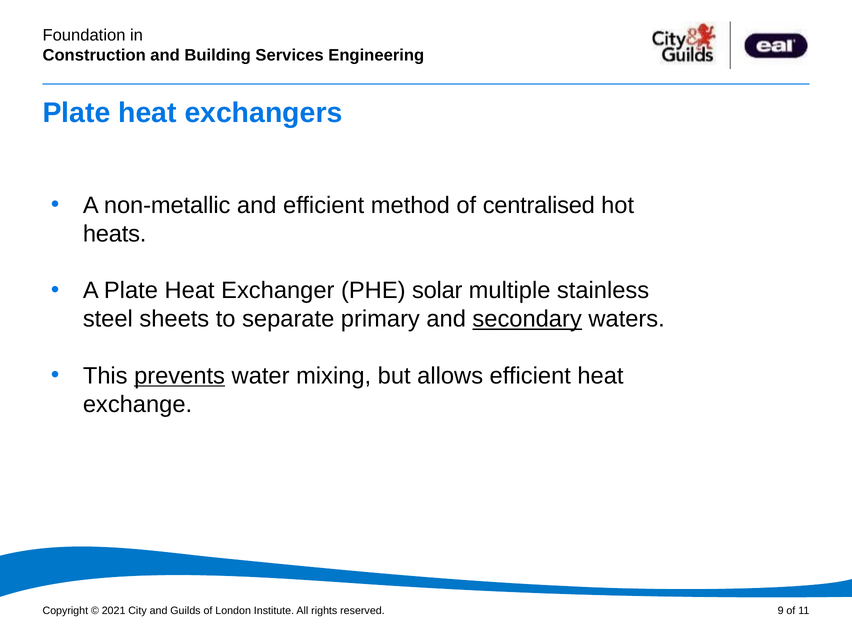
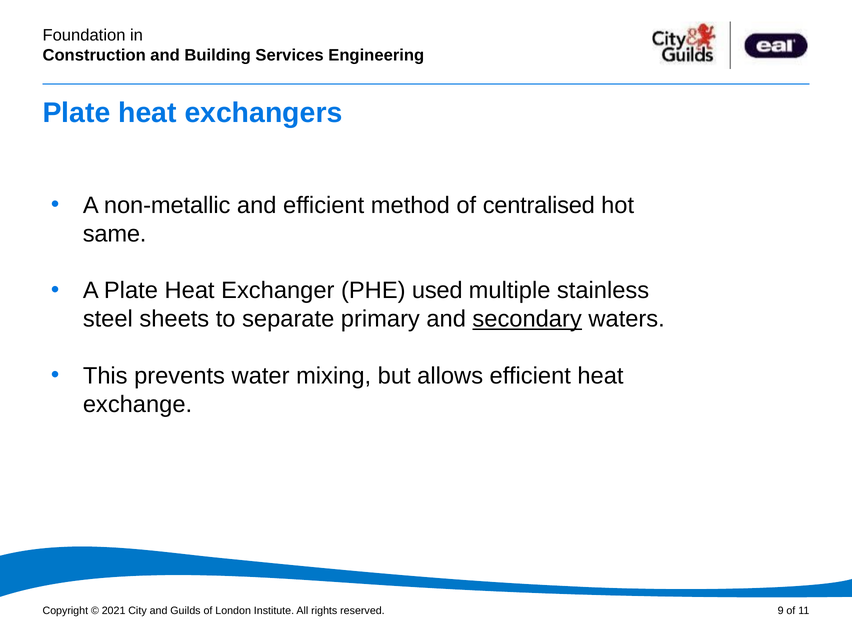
heats: heats -> same (115, 234)
solar: solar -> used (437, 291)
prevents underline: present -> none (180, 376)
